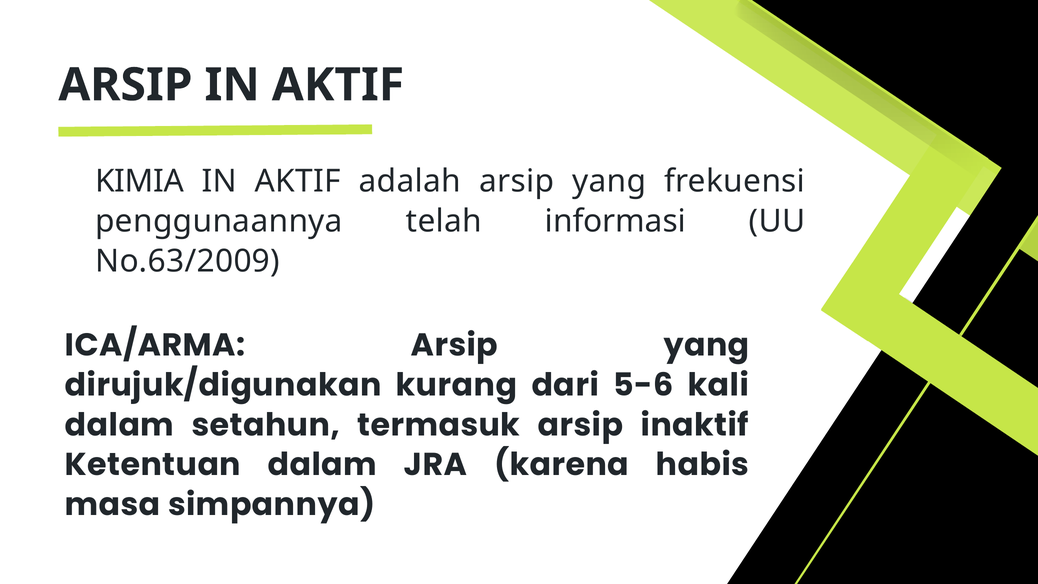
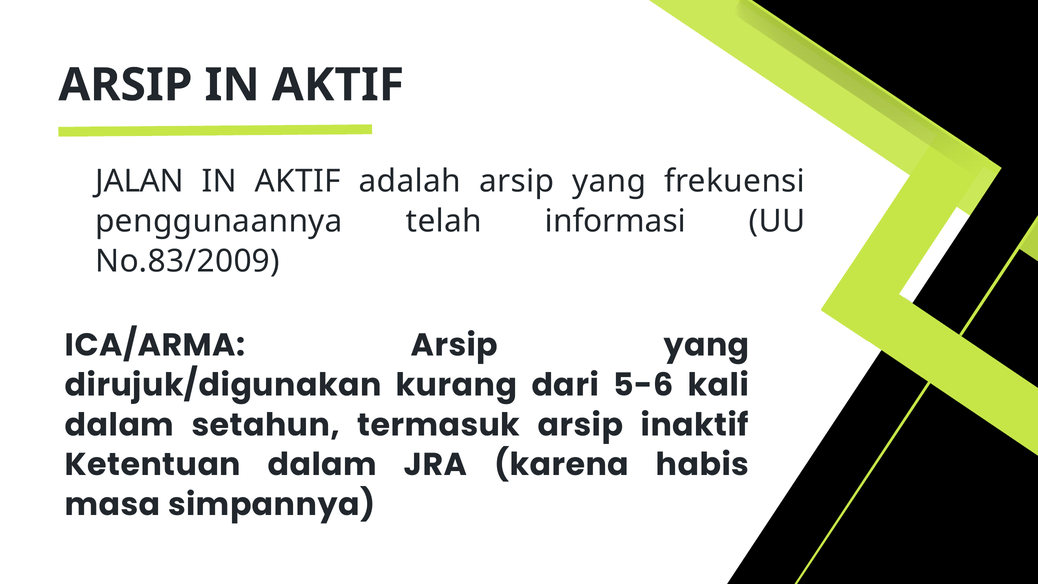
KIMIA: KIMIA -> JALAN (140, 181)
No.63/2009: No.63/2009 -> No.83/2009 (188, 261)
